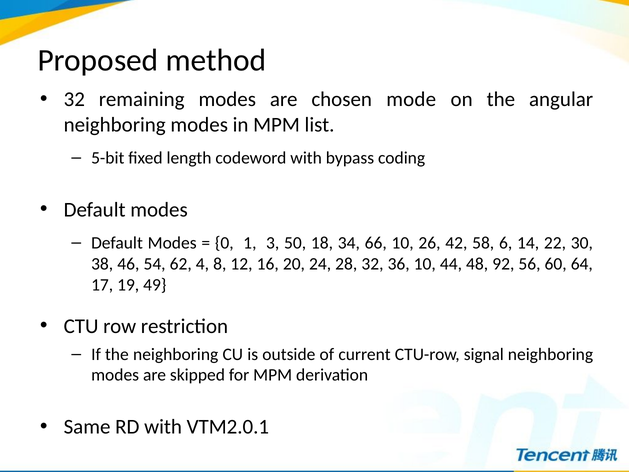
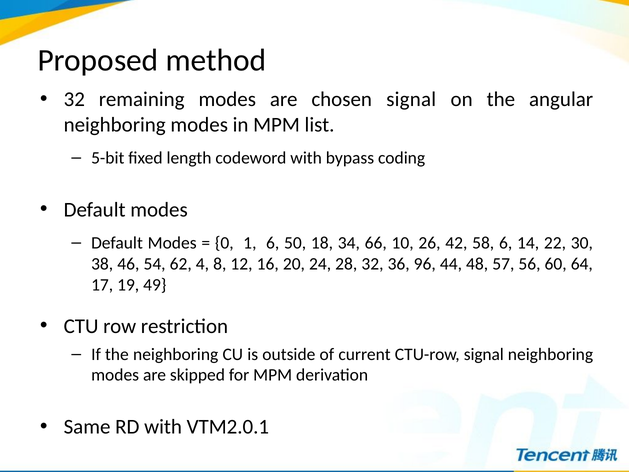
chosen mode: mode -> signal (411, 100)
1 3: 3 -> 6 (273, 243)
36 10: 10 -> 96 (425, 264)
92: 92 -> 57 (503, 264)
